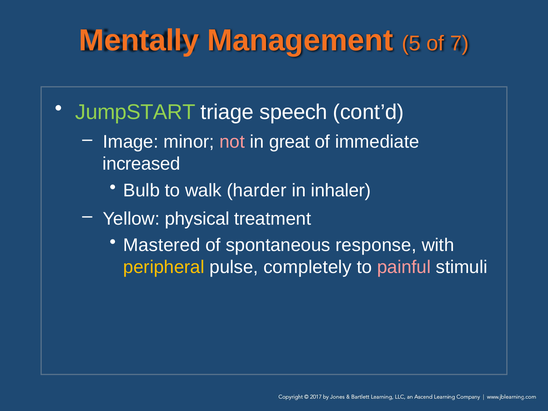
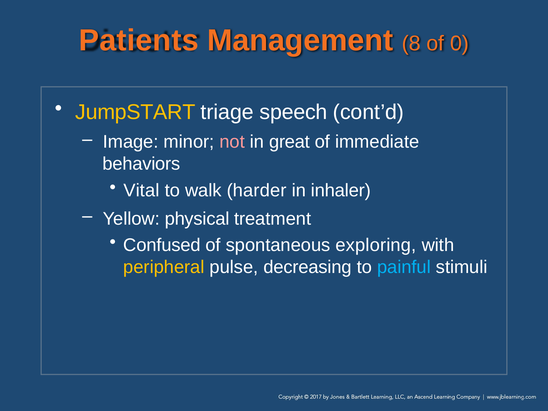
Mentally: Mentally -> Patients (139, 40)
5: 5 -> 8 (411, 43)
7: 7 -> 0 (459, 43)
JumpSTART colour: light green -> yellow (135, 112)
increased: increased -> behaviors (141, 164)
Bulb: Bulb -> Vital (141, 190)
Mastered: Mastered -> Confused (162, 245)
response: response -> exploring (376, 245)
completely: completely -> decreasing (308, 267)
painful colour: pink -> light blue (404, 267)
